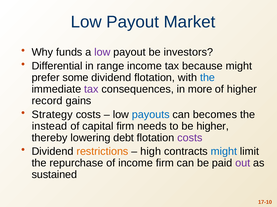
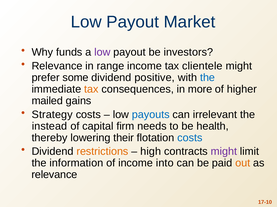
Differential: Differential -> Relevance (57, 66)
because: because -> clientele (202, 66)
dividend flotation: flotation -> positive (155, 78)
tax colour: purple -> orange (91, 89)
record: record -> mailed (47, 101)
becomes: becomes -> irrelevant (215, 115)
be higher: higher -> health (213, 127)
debt: debt -> their (124, 138)
costs colour: purple -> blue (190, 138)
might colour: blue -> purple (224, 152)
repurchase: repurchase -> information (76, 164)
income firm: firm -> into (165, 164)
out colour: purple -> orange (243, 164)
sustained: sustained -> relevance (54, 175)
